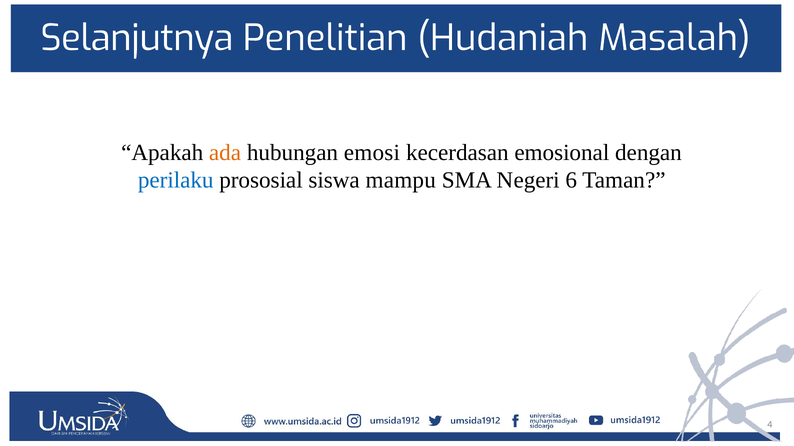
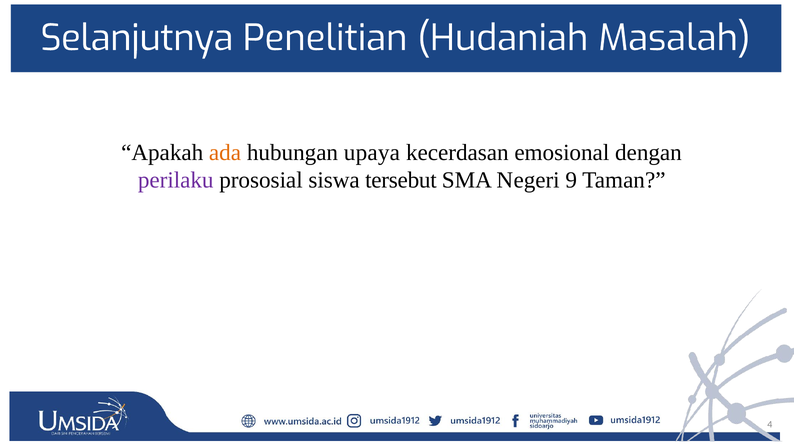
emosi: emosi -> upaya (372, 153)
perilaku colour: blue -> purple (176, 180)
mampu: mampu -> tersebut (401, 180)
6: 6 -> 9 (571, 180)
